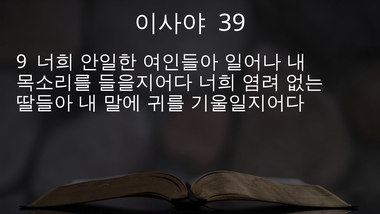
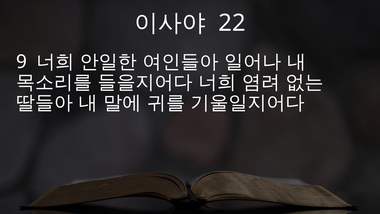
39: 39 -> 22 (232, 23)
